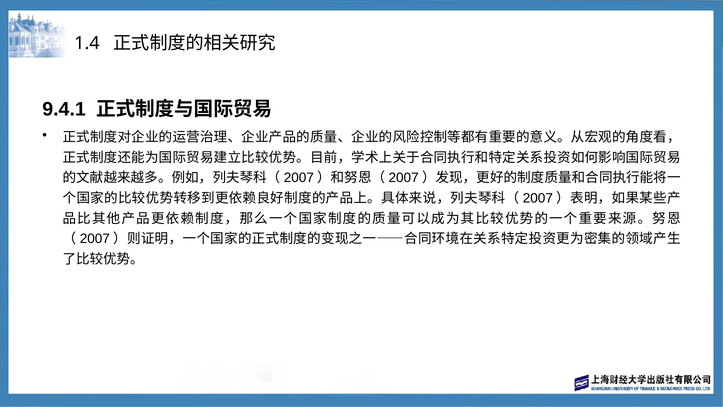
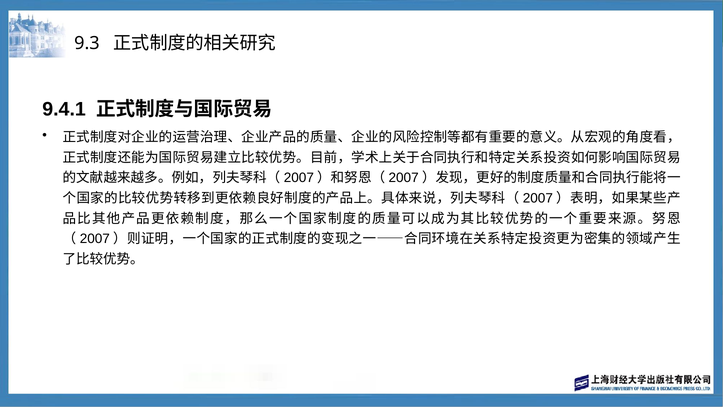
1.4: 1.4 -> 9.3 (87, 43)
